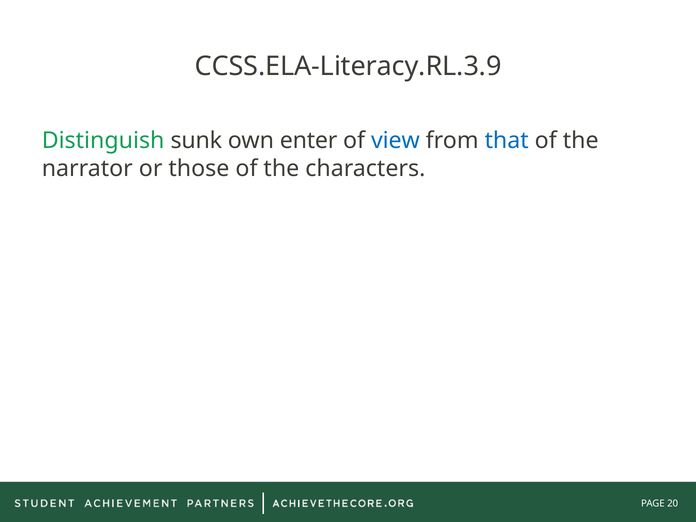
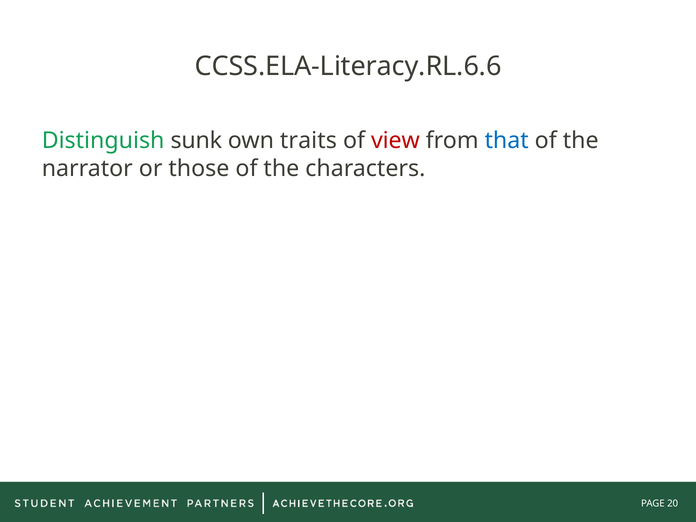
CCSS.ELA-Literacy.RL.3.9: CCSS.ELA-Literacy.RL.3.9 -> CCSS.ELA-Literacy.RL.6.6 (348, 66)
enter: enter -> traits (308, 141)
view colour: blue -> red (395, 141)
